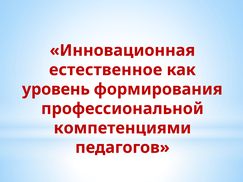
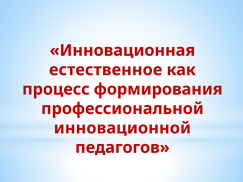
уровень: уровень -> процесс (56, 89)
компетенциями: компетенциями -> инновационной (122, 128)
